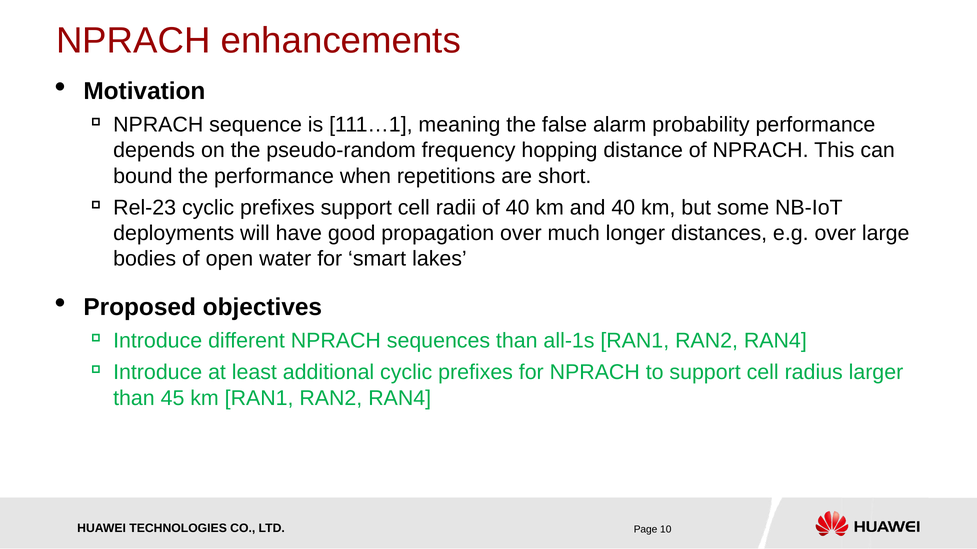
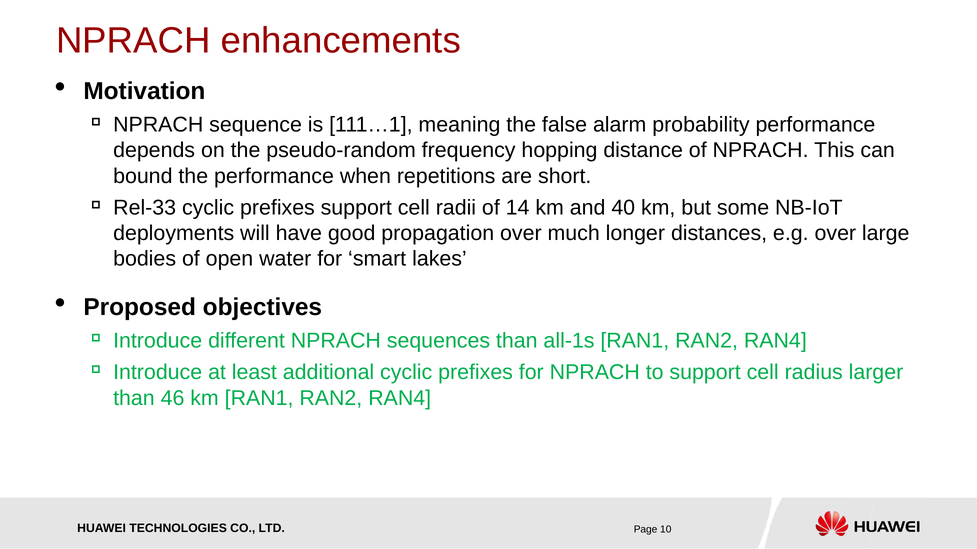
Rel-23: Rel-23 -> Rel-33 (145, 208)
of 40: 40 -> 14 (518, 208)
45: 45 -> 46 (173, 398)
